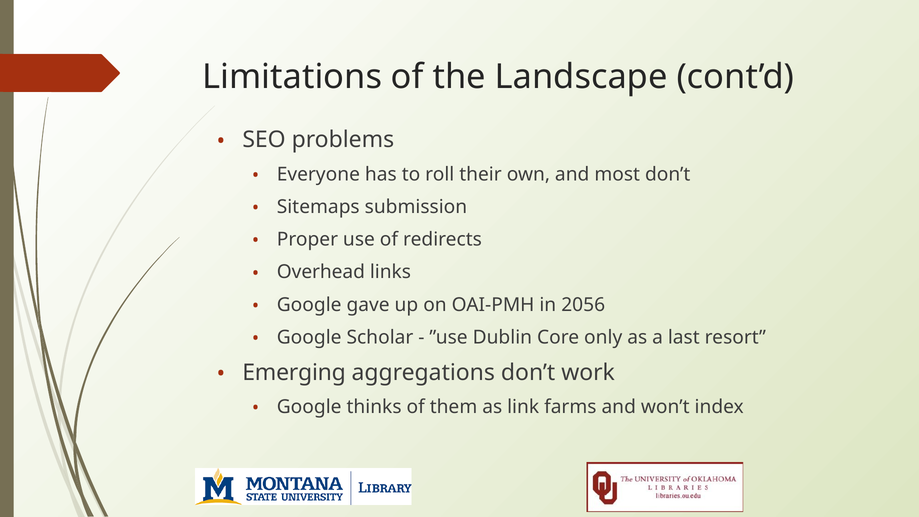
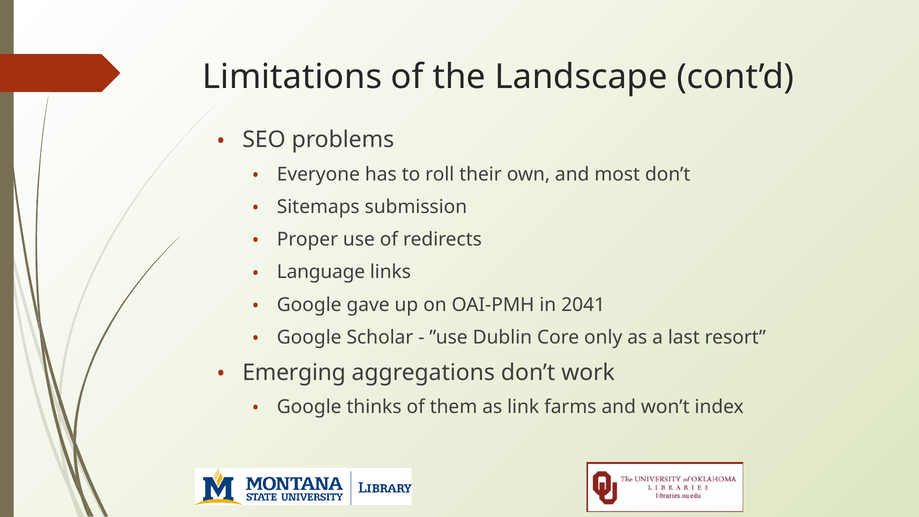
Overhead: Overhead -> Language (321, 272)
2056: 2056 -> 2041 (583, 305)
